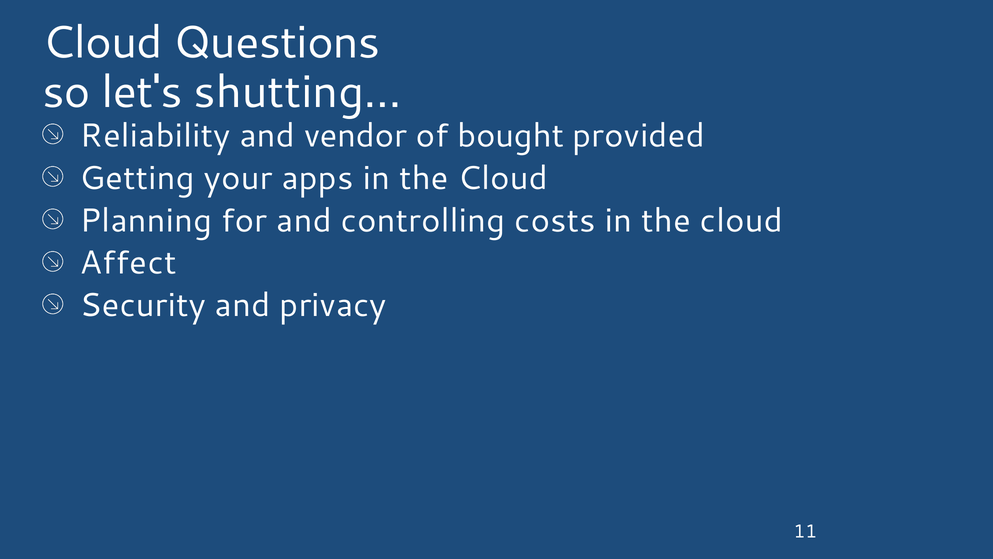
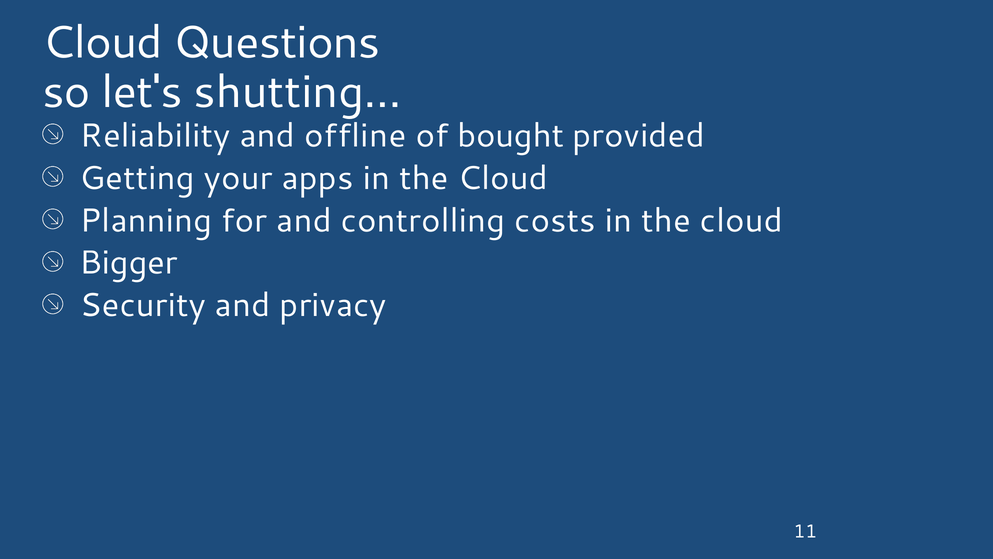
vendor: vendor -> offline (355, 136)
Affect: Affect -> Bigger (128, 263)
